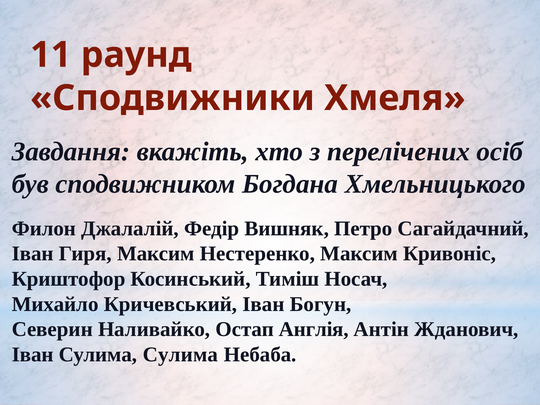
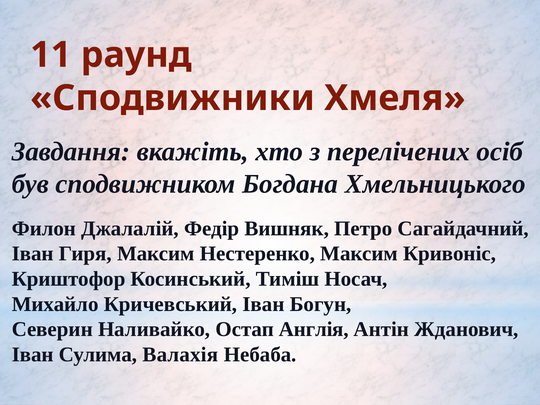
Сулима Сулима: Сулима -> Валахія (180, 355)
